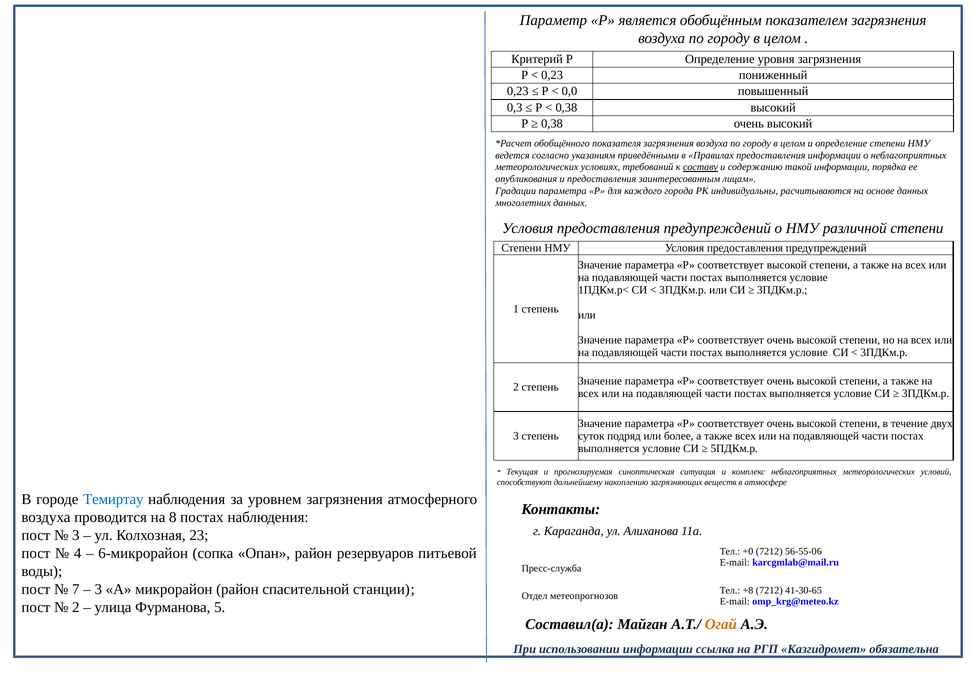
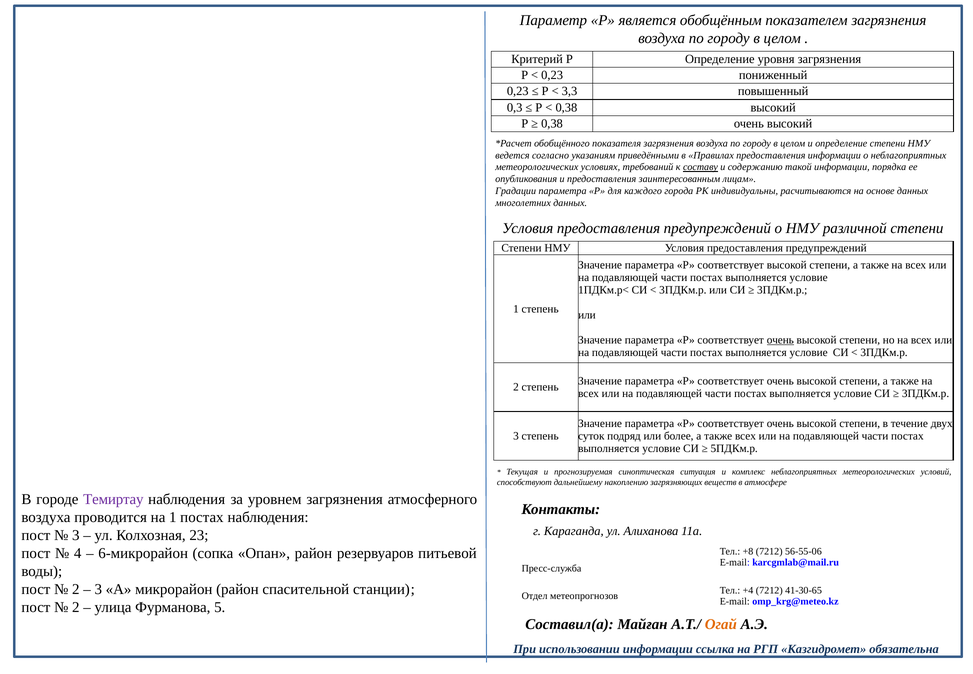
0,0: 0,0 -> 3,3 (569, 91)
очень underline: none -> present (780, 340)
Темиртау colour: blue -> purple (113, 499)
на 8: 8 -> 1 (173, 517)
+0: +0 -> +8 (748, 551)
7: 7 -> 2 (76, 589)
+8: +8 -> +4 (748, 590)
